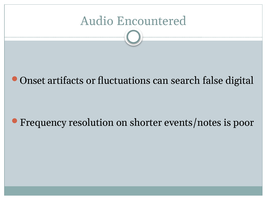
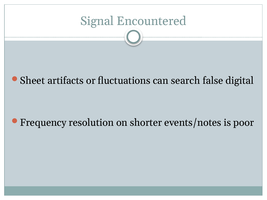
Audio: Audio -> Signal (97, 21)
Onset: Onset -> Sheet (32, 81)
